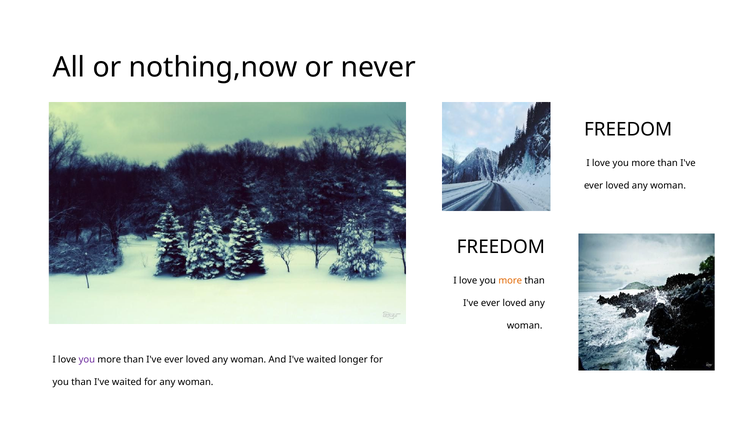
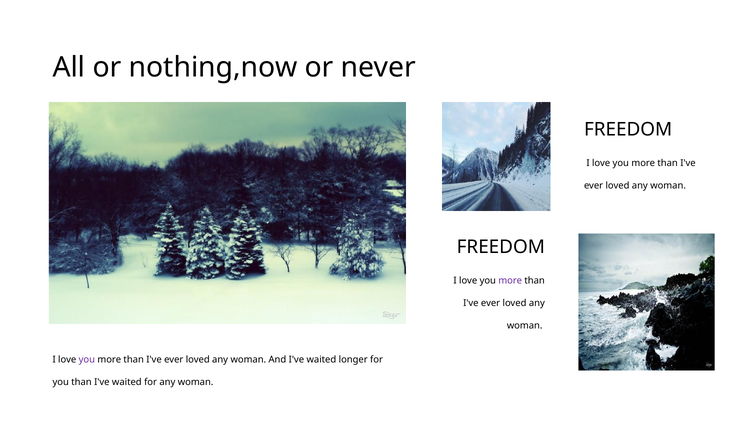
more colour: orange -> purple (510, 281)
